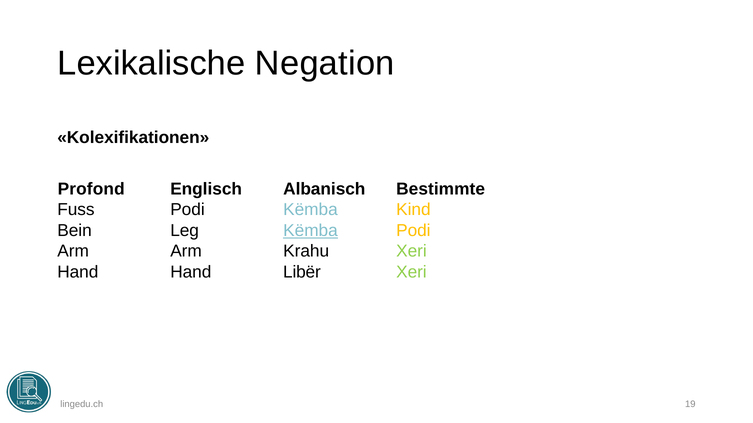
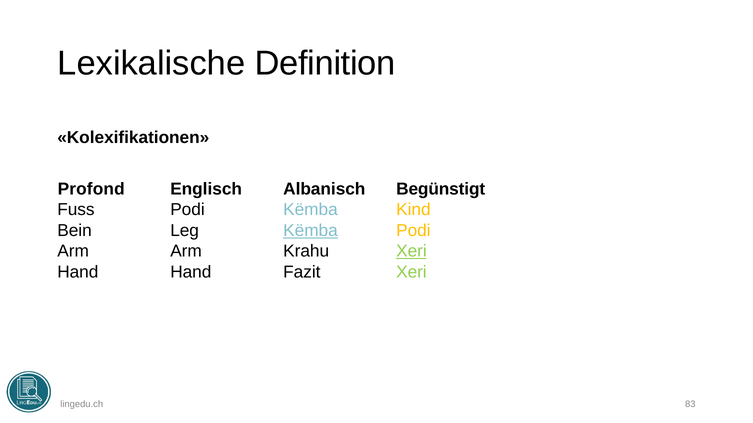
Negation: Negation -> Definition (325, 63)
Bestimmte: Bestimmte -> Begünstigt (441, 189)
Xeri underline: none -> present (411, 251)
Libër: Libër -> Fazit (302, 272)
19: 19 -> 83 (690, 404)
